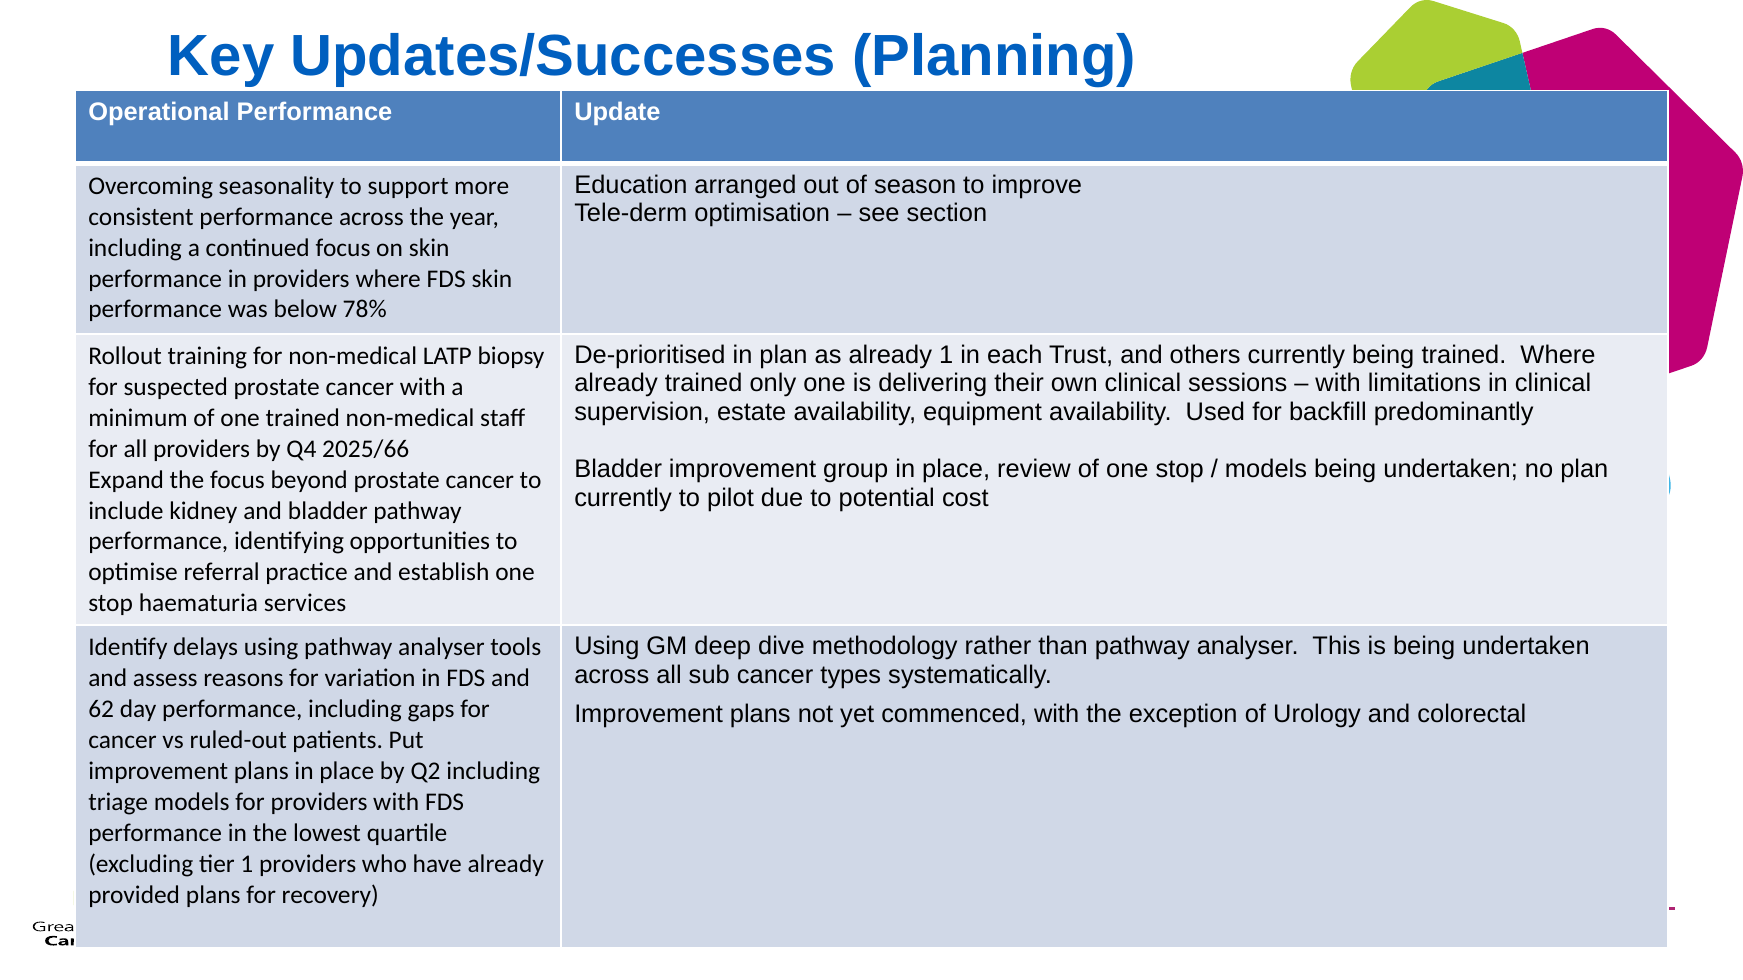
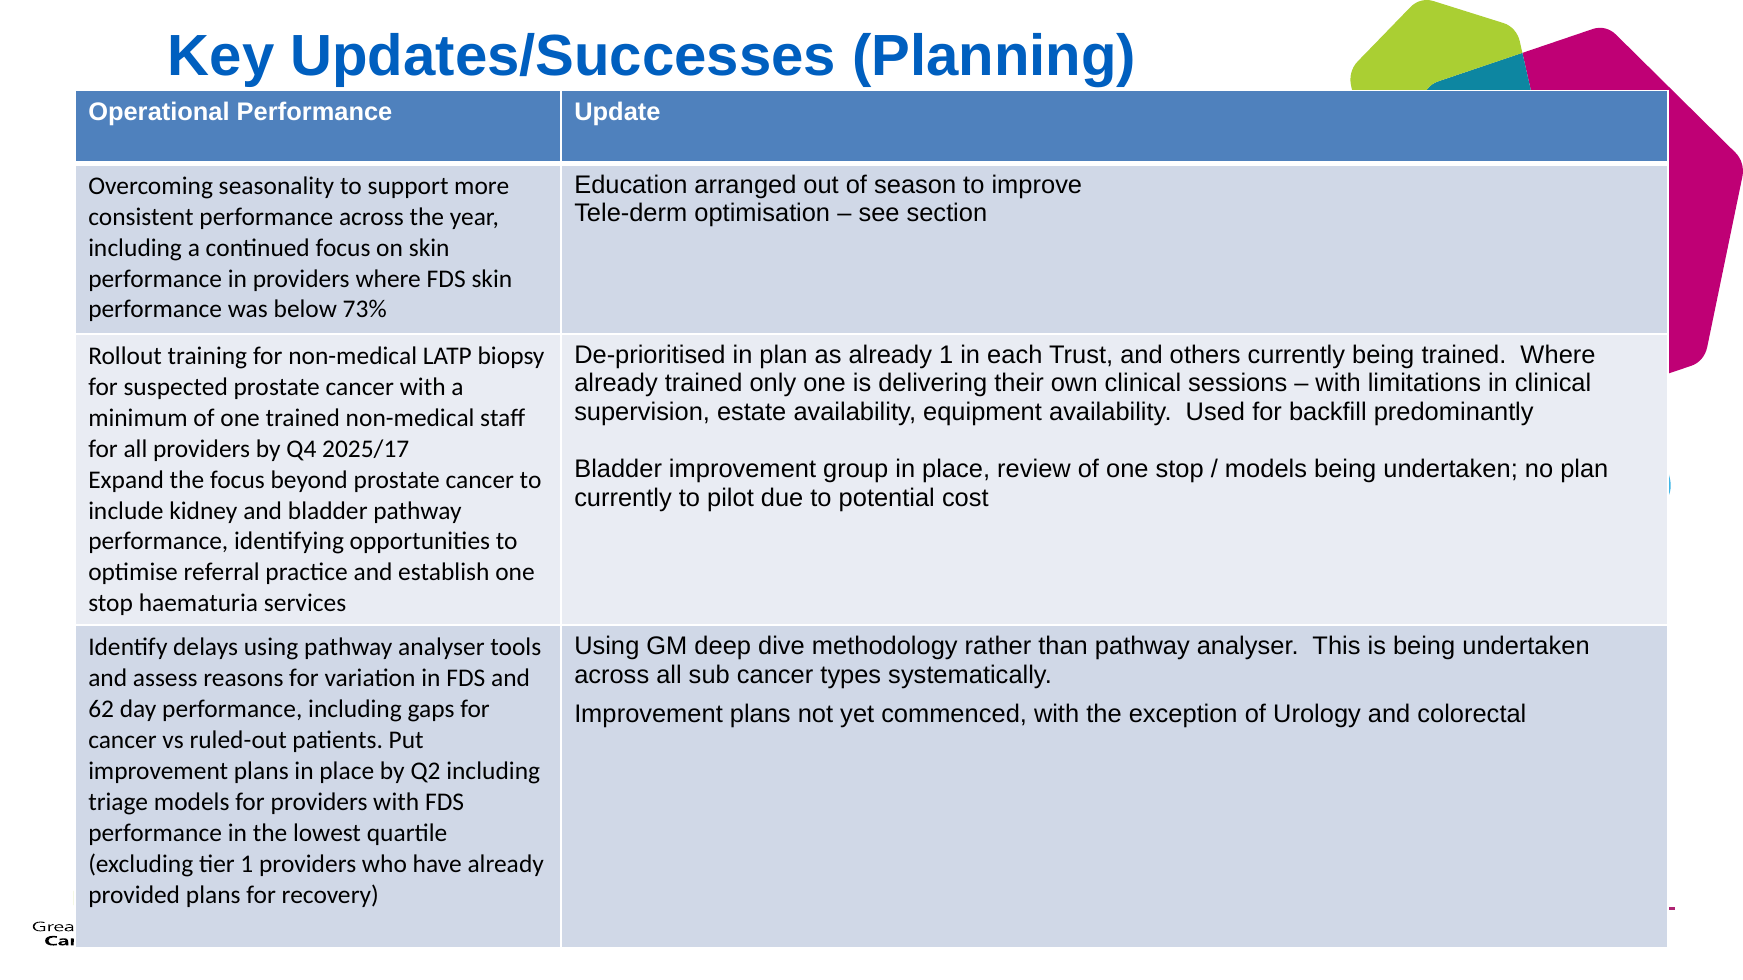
78%: 78% -> 73% (365, 310)
2025/66: 2025/66 -> 2025/17 (366, 449)
